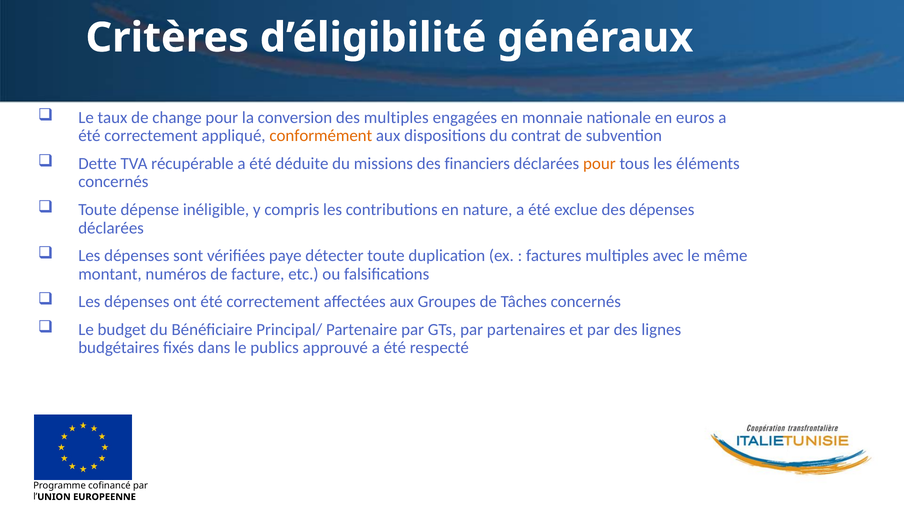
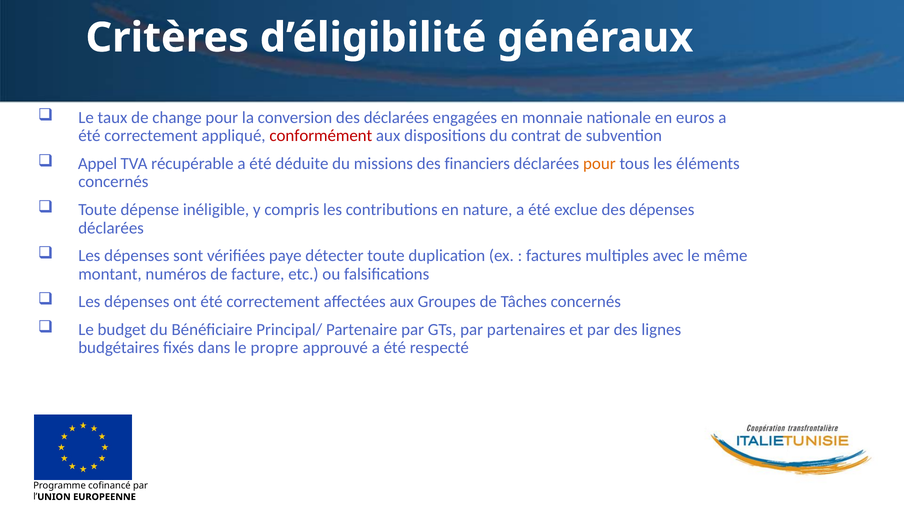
des multiples: multiples -> déclarées (396, 117)
conformément colour: orange -> red (321, 136)
Dette: Dette -> Appel (98, 163)
publics: publics -> propre (275, 348)
